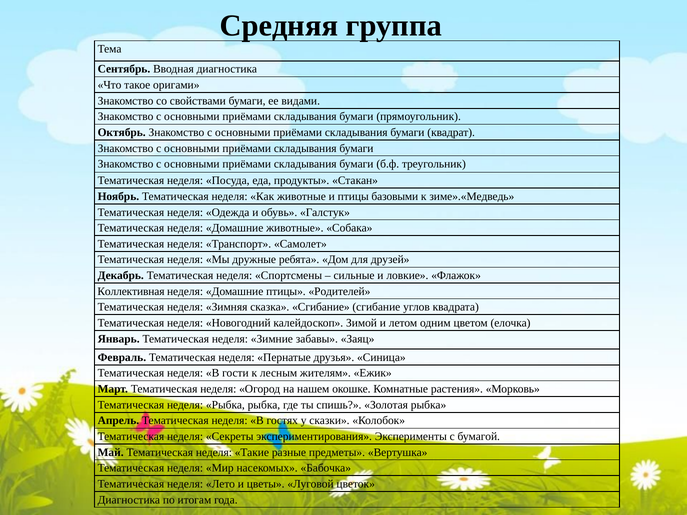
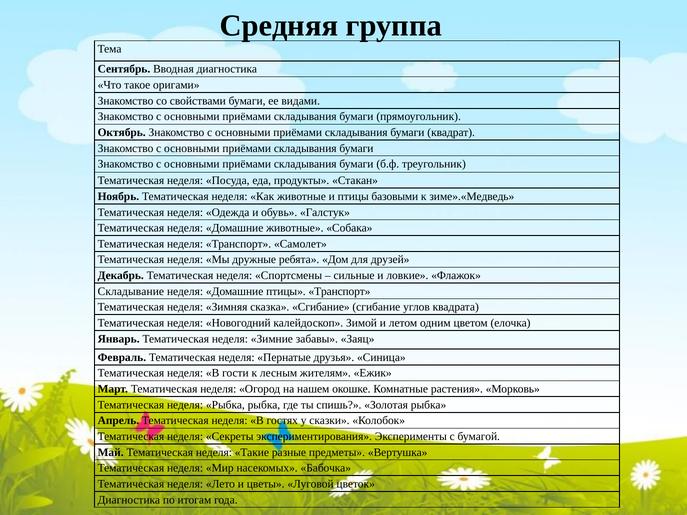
Коллективная: Коллективная -> Складывание (131, 291)
птицы Родителей: Родителей -> Транспорт (340, 291)
